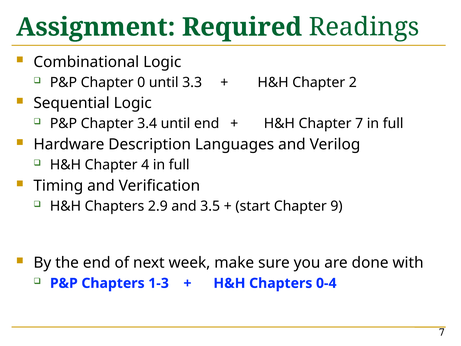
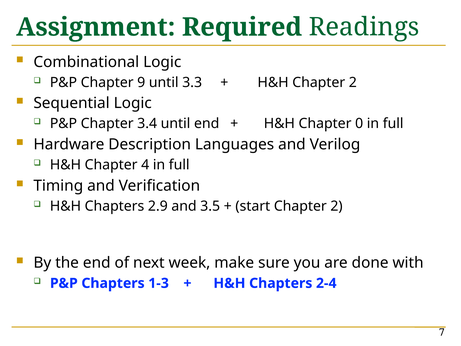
0: 0 -> 9 (141, 82)
Chapter 7: 7 -> 0 (359, 124)
start Chapter 9: 9 -> 2 (336, 206)
0-4: 0-4 -> 2-4 (326, 283)
